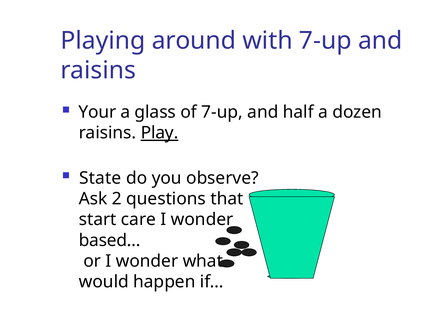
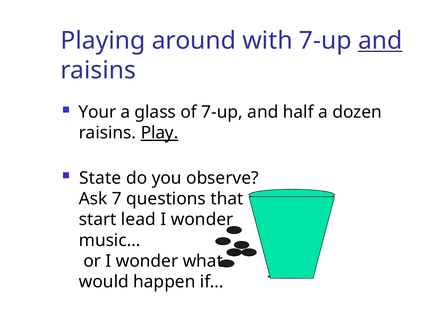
and underline: none -> present (380, 41)
2: 2 -> 7 (117, 199)
care: care -> lead (138, 220)
based…: based… -> music… (110, 241)
